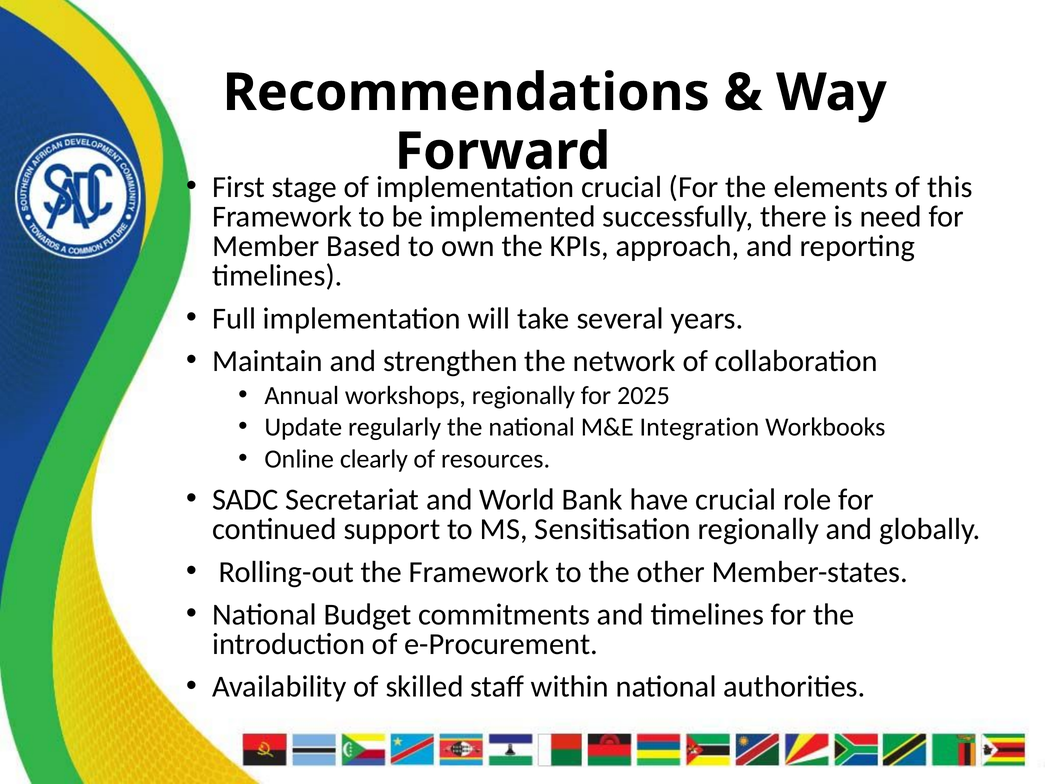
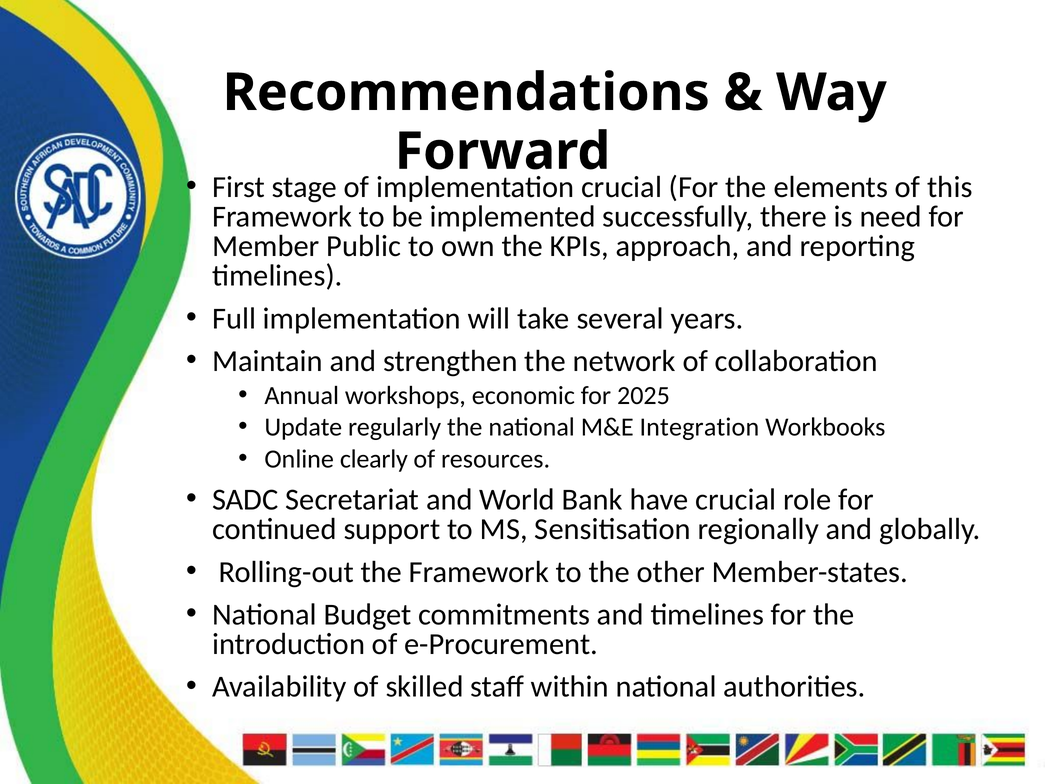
Based: Based -> Public (364, 246)
workshops regionally: regionally -> economic (523, 395)
